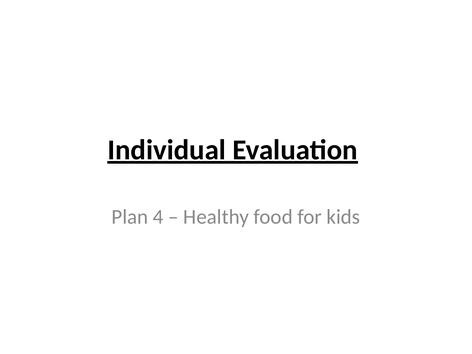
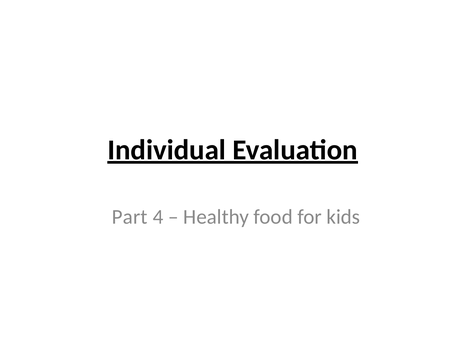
Plan: Plan -> Part (130, 217)
